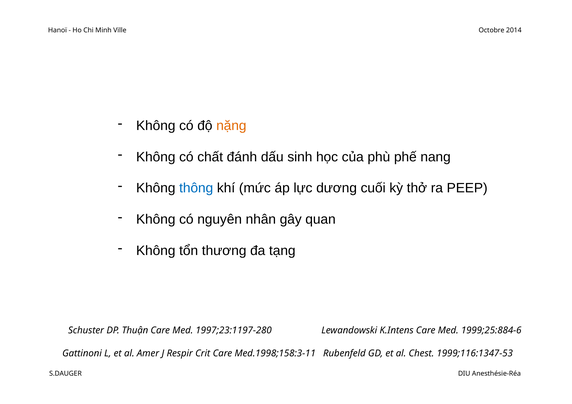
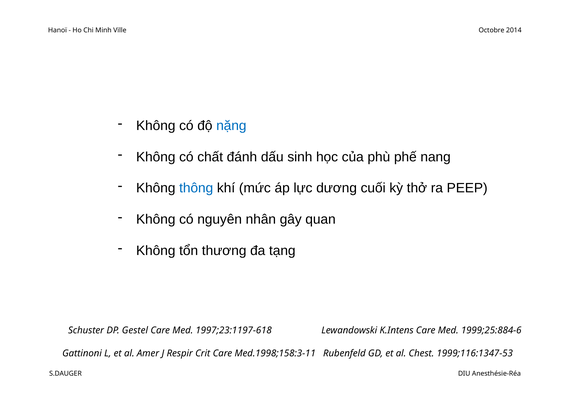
nặng colour: orange -> blue (231, 126)
Thuận: Thuận -> Gestel (135, 331)
1997;23:1197-280: 1997;23:1197-280 -> 1997;23:1197-618 (234, 331)
